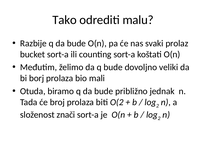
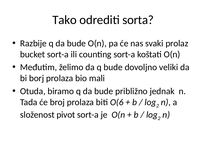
malu: malu -> sorta (138, 20)
O(2: O(2 -> O(6 (117, 102)
znači: znači -> pivot (66, 114)
